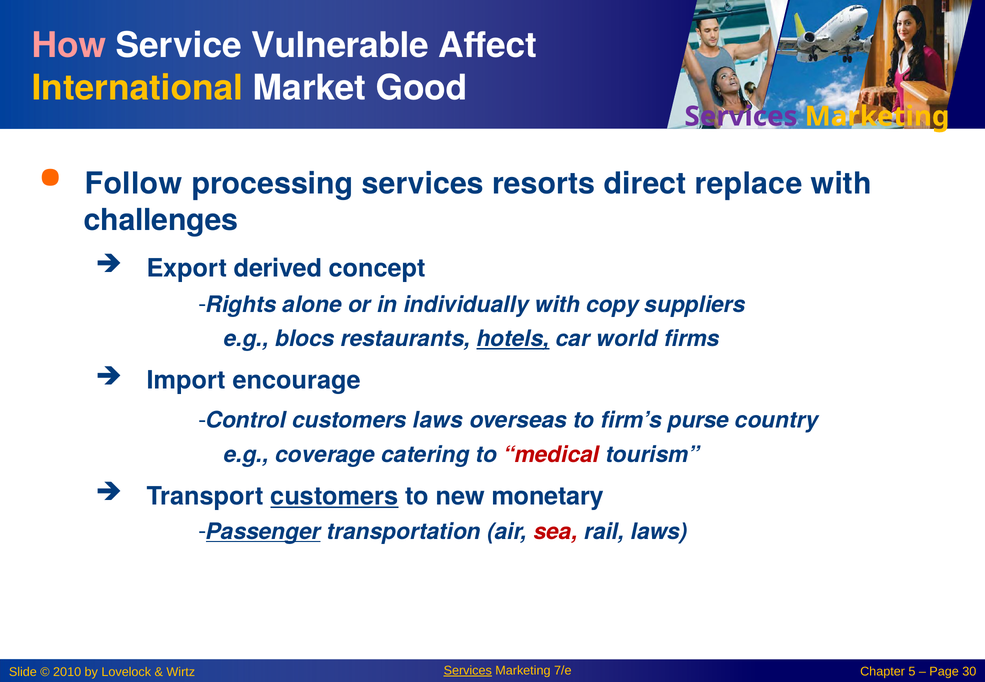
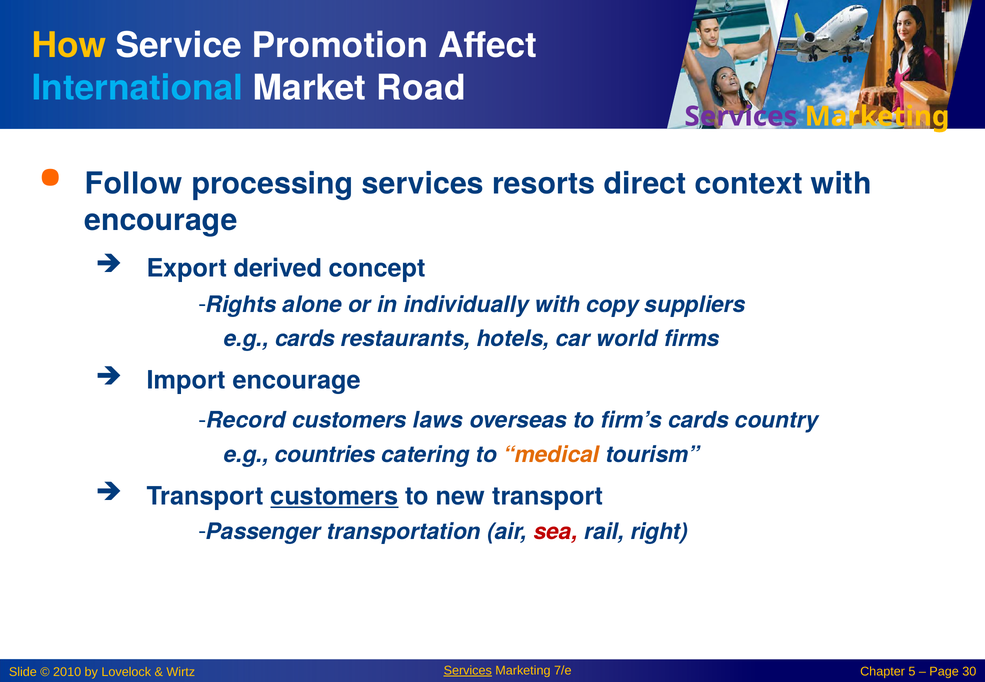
How colour: pink -> yellow (69, 46)
Vulnerable: Vulnerable -> Promotion (340, 46)
International colour: yellow -> light blue (137, 88)
Good: Good -> Road (421, 88)
replace: replace -> context (749, 184)
challenges: challenges -> encourage (161, 220)
e.g blocs: blocs -> cards (305, 339)
hotels underline: present -> none (513, 339)
Control: Control -> Record (246, 421)
firm’s purse: purse -> cards (698, 421)
coverage: coverage -> countries (325, 455)
medical colour: red -> orange (551, 455)
new monetary: monetary -> transport (548, 496)
Passenger underline: present -> none (263, 532)
rail laws: laws -> right (659, 532)
